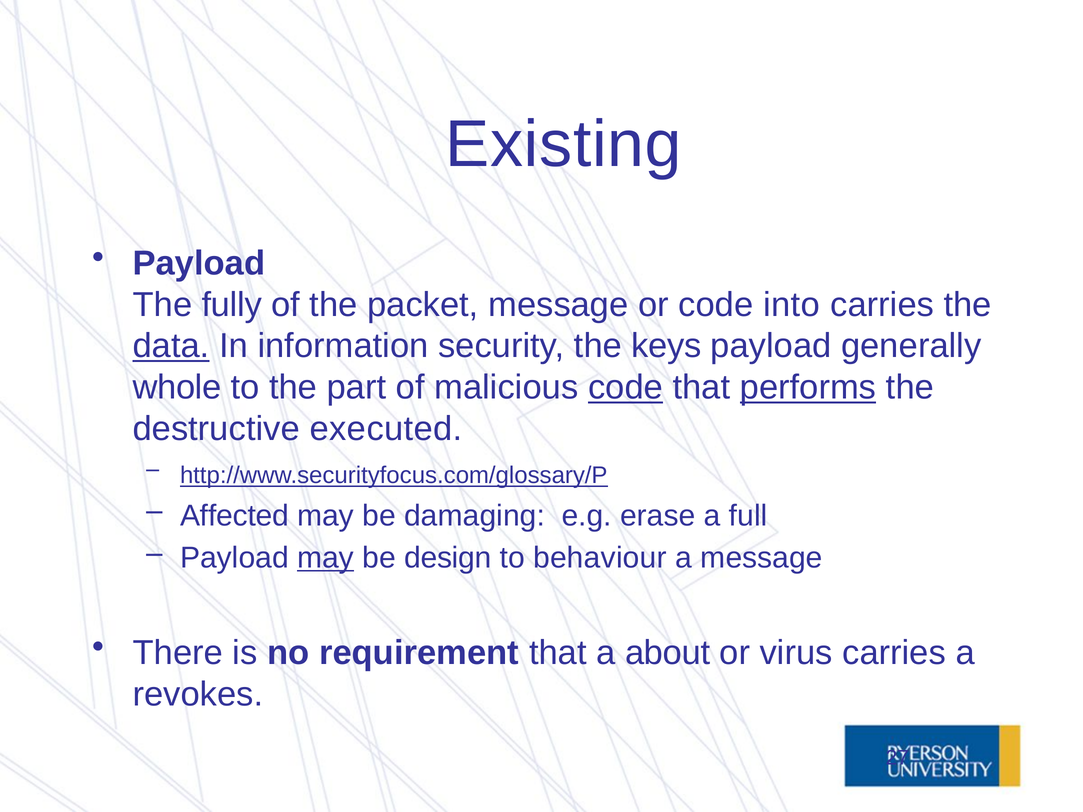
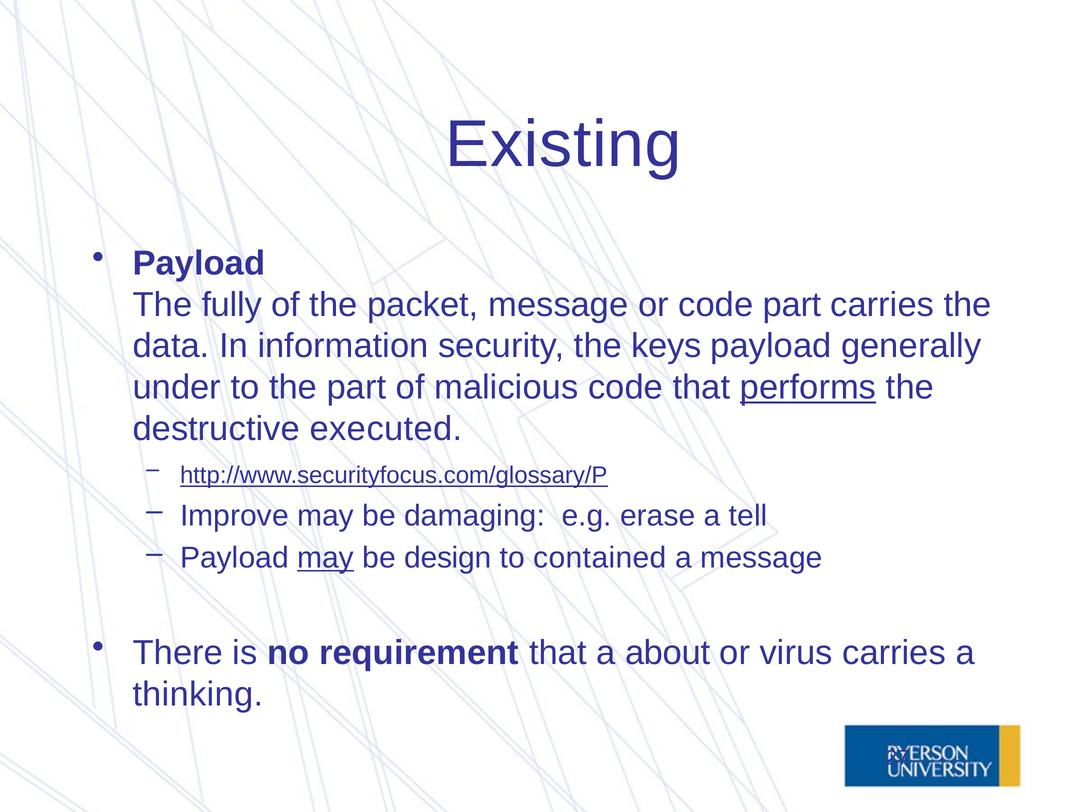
code into: into -> part (792, 305)
data underline: present -> none (171, 346)
whole: whole -> under (177, 388)
code underline: present -> none (626, 388)
Affected: Affected -> Improve (234, 516)
full: full -> tell (748, 516)
behaviour: behaviour -> contained (600, 558)
revokes: revokes -> thinking (198, 694)
